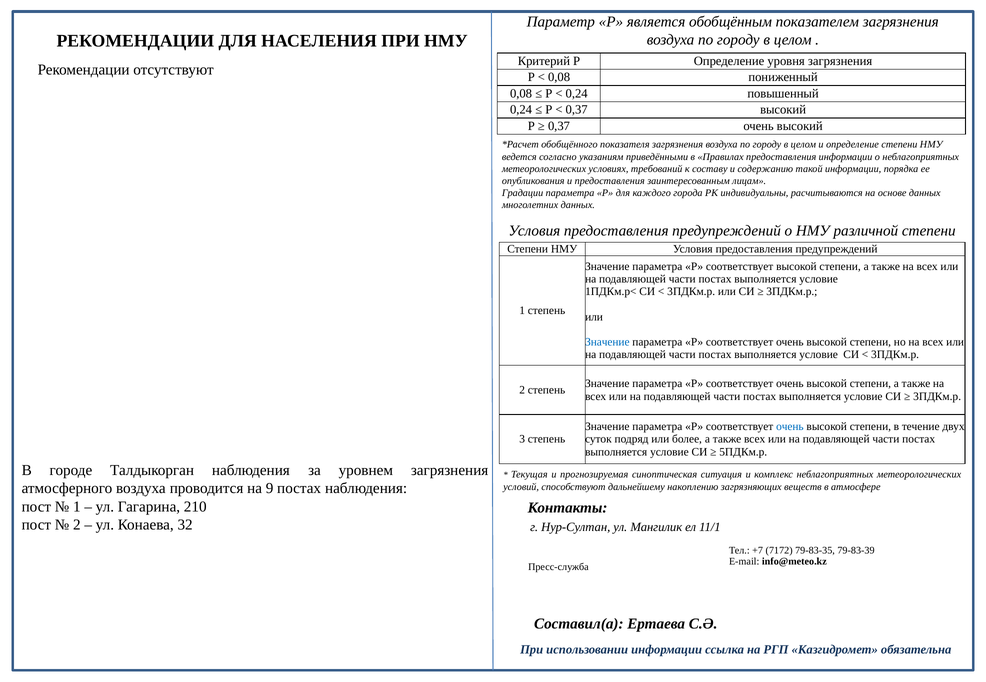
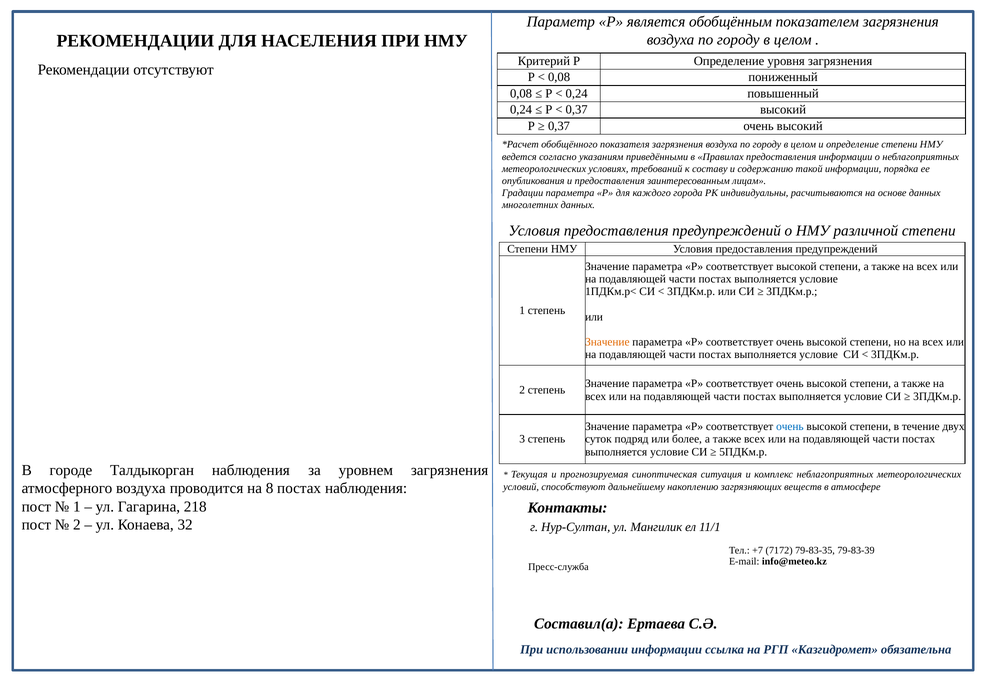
Значение colour: blue -> orange (607, 342)
9: 9 -> 8 (270, 489)
210: 210 -> 218 (195, 507)
